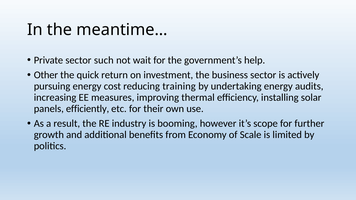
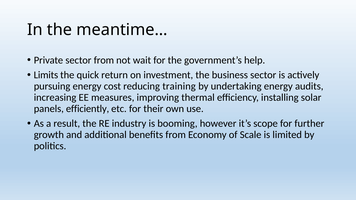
sector such: such -> from (104, 60)
Other: Other -> Limits (46, 75)
